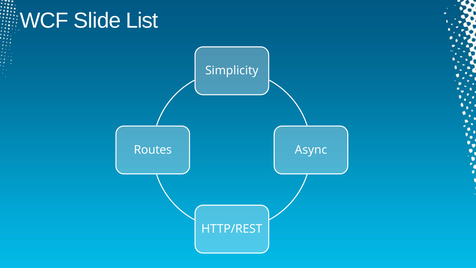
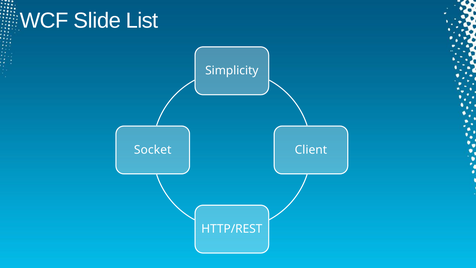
Routes: Routes -> Socket (153, 150)
Async: Async -> Client (311, 150)
